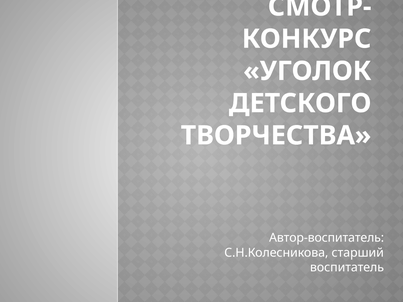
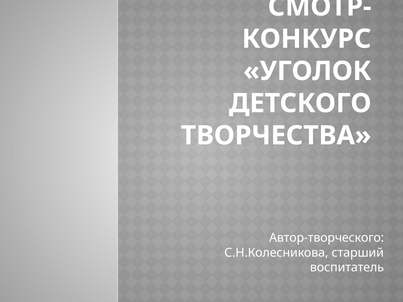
Автор-воспитатель: Автор-воспитатель -> Автор-творческого (327, 238)
